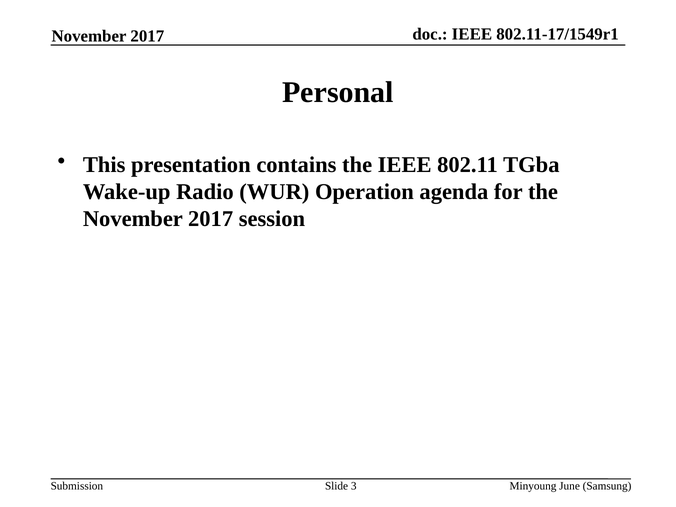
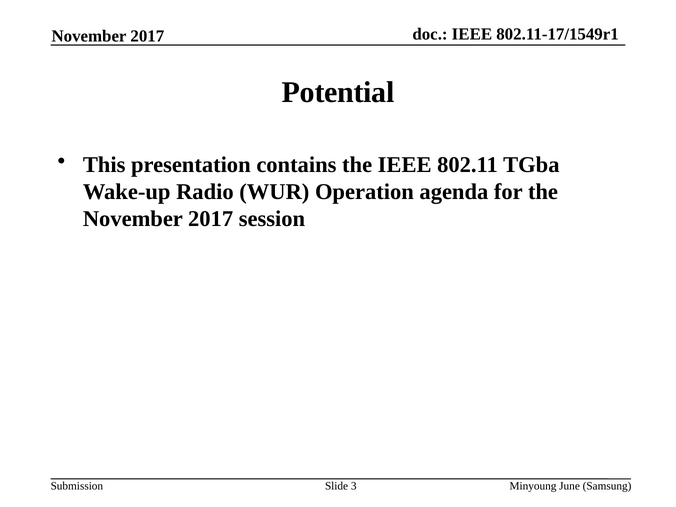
Personal: Personal -> Potential (338, 92)
